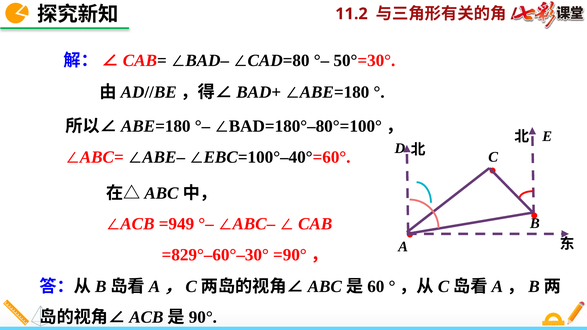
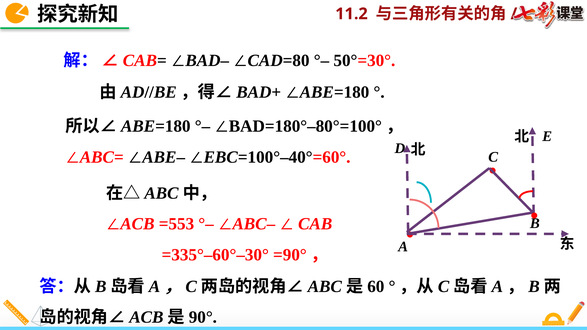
=949: =949 -> =553 (176, 224)
=829°–60°–30°: =829°–60°–30° -> =335°–60°–30° (215, 255)
